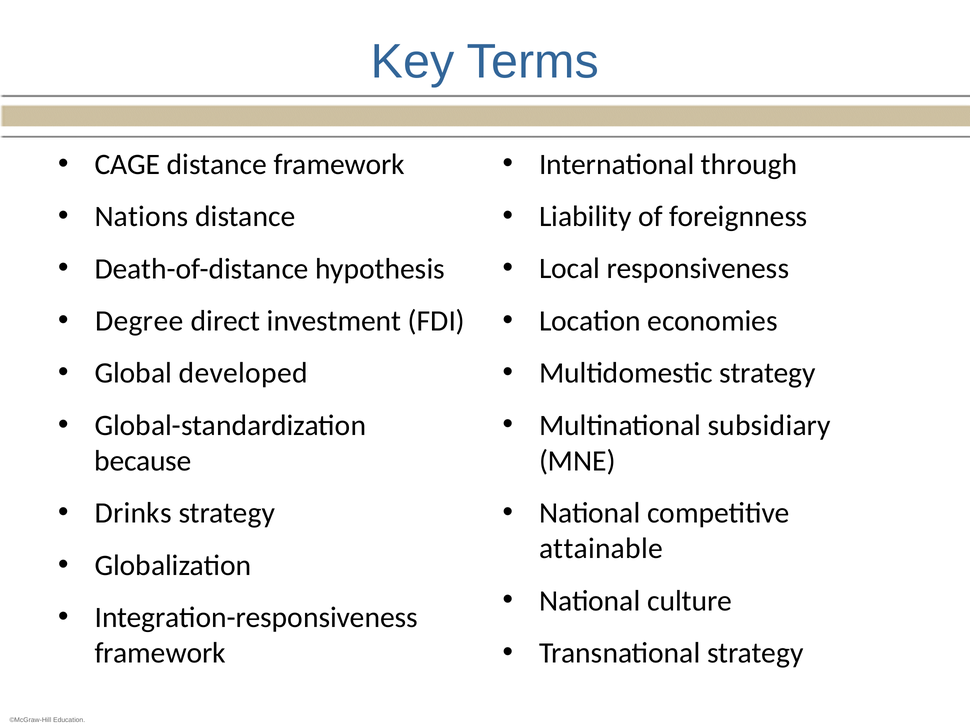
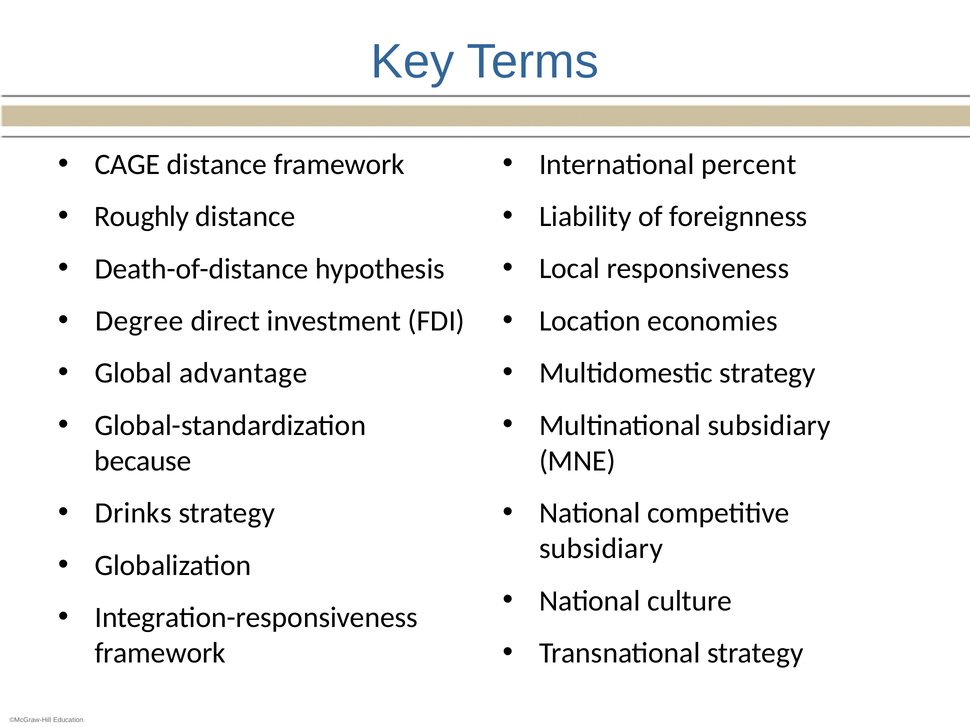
through: through -> percent (749, 164)
Nations: Nations -> Roughly (142, 217)
developed: developed -> advantage (243, 373)
attainable: attainable -> subsidiary (601, 549)
